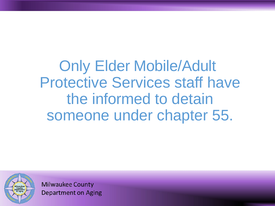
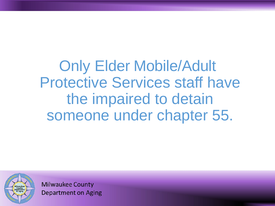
informed: informed -> impaired (121, 99)
